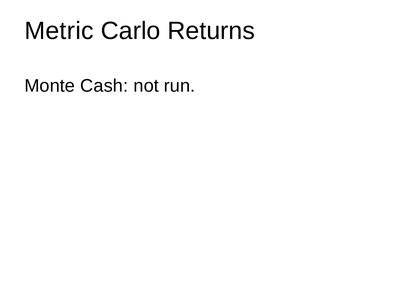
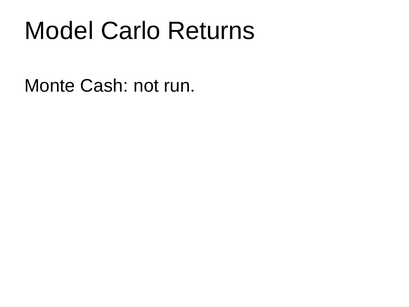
Metric: Metric -> Model (59, 31)
